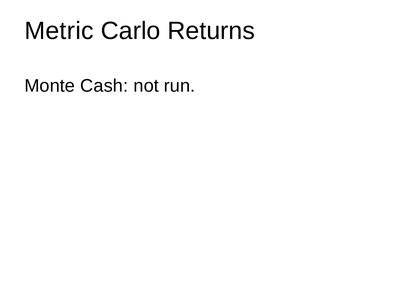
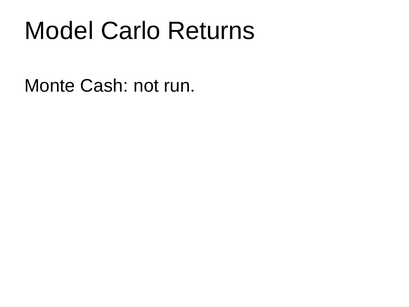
Metric: Metric -> Model (59, 31)
